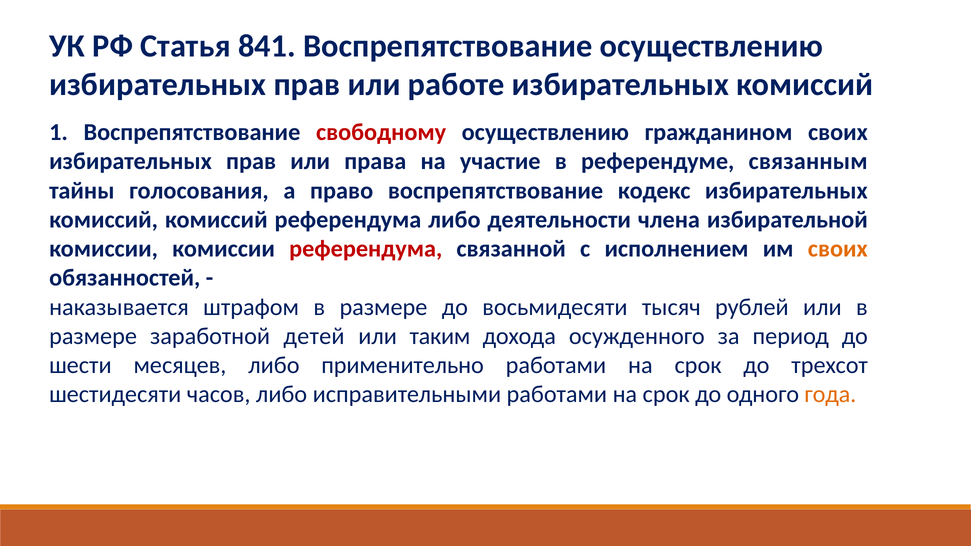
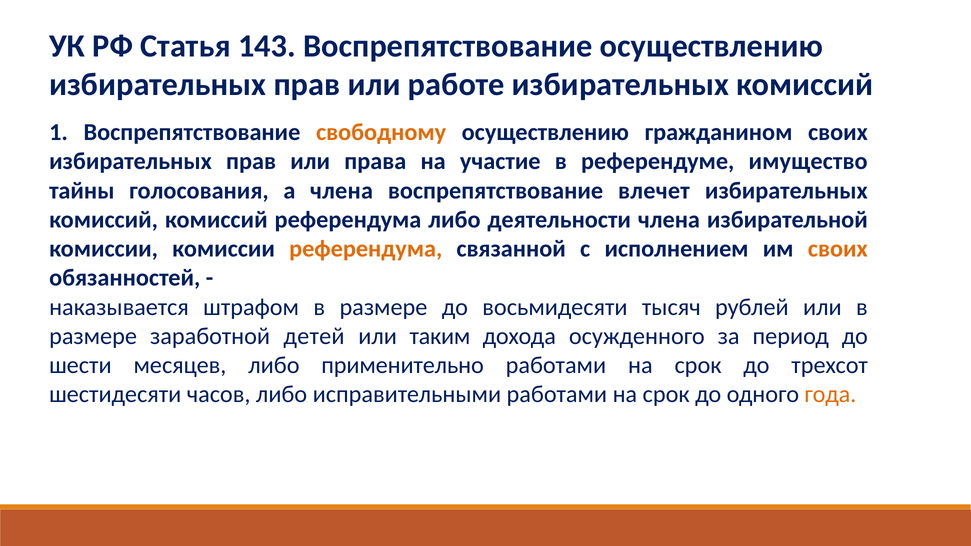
841: 841 -> 143 (267, 46)
свободному colour: red -> orange (381, 132)
связанным: связанным -> имущество (808, 161)
а право: право -> члена (342, 191)
кодекс: кодекс -> влечет (654, 191)
референдума colour: red -> orange (366, 249)
